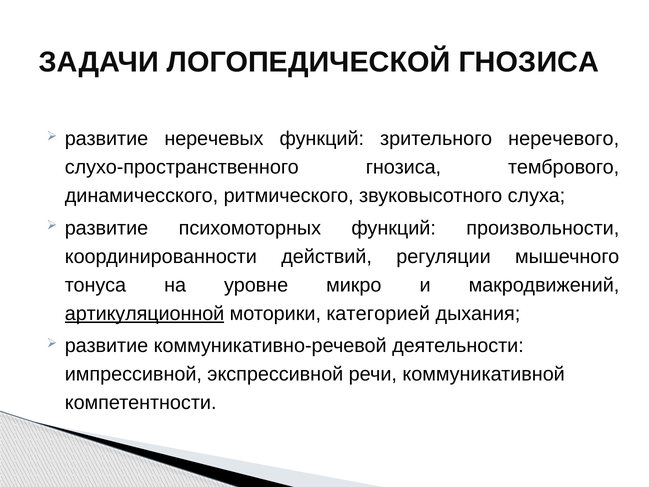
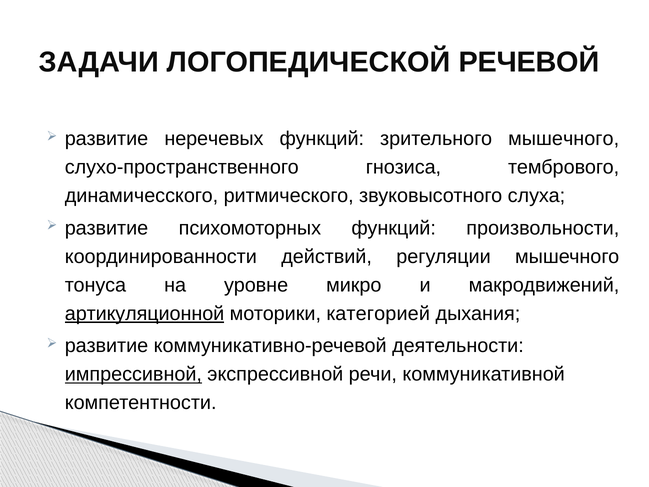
ЛОГОПЕДИЧЕСКОЙ ГНОЗИСА: ГНОЗИСА -> РЕЧЕВОЙ (529, 62)
зрительного неречевого: неречевого -> мышечного (564, 139)
импрессивной underline: none -> present (133, 374)
